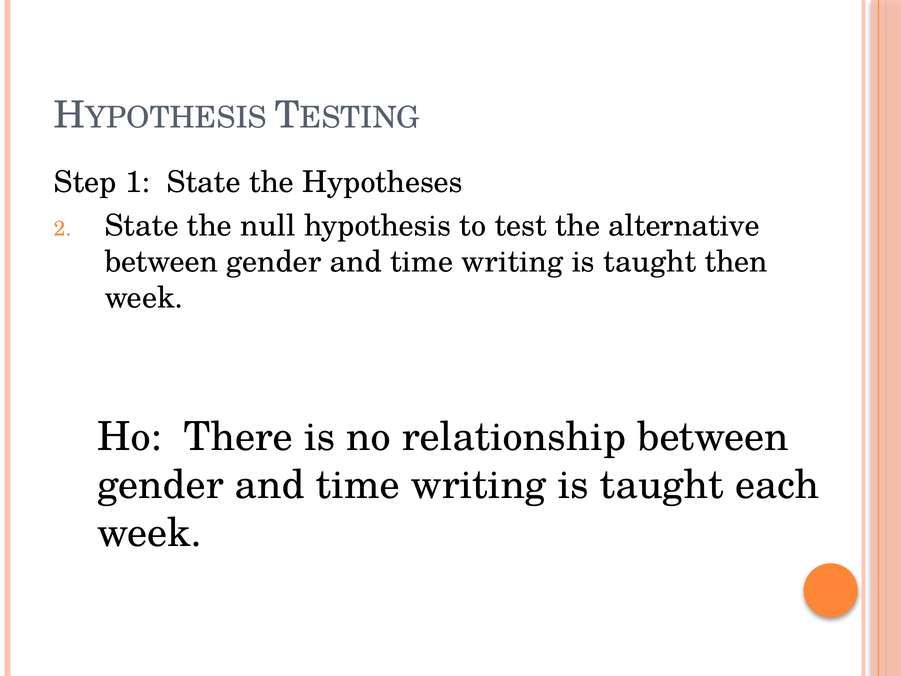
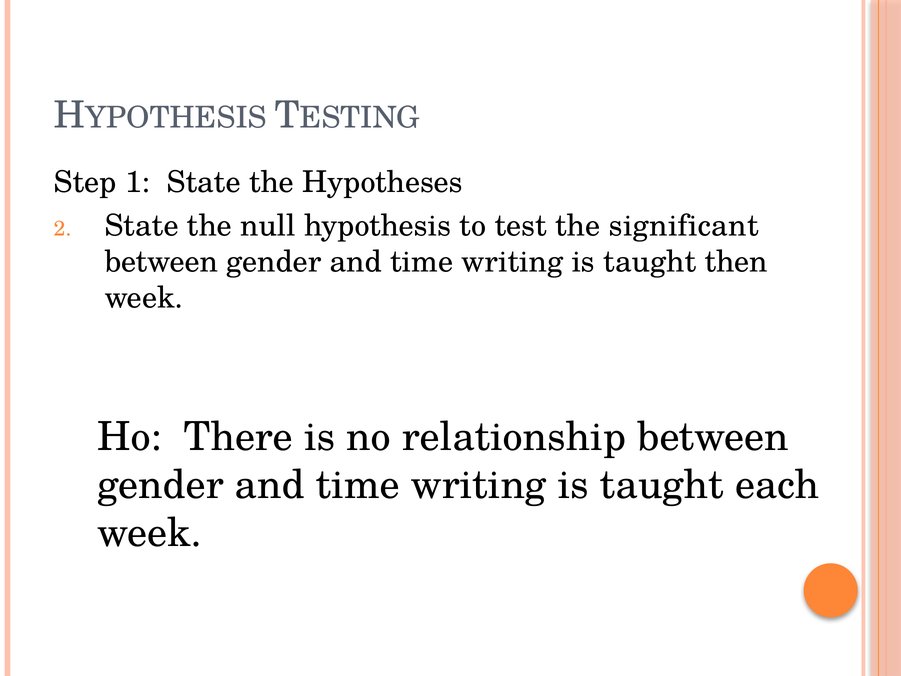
alternative: alternative -> significant (684, 226)
